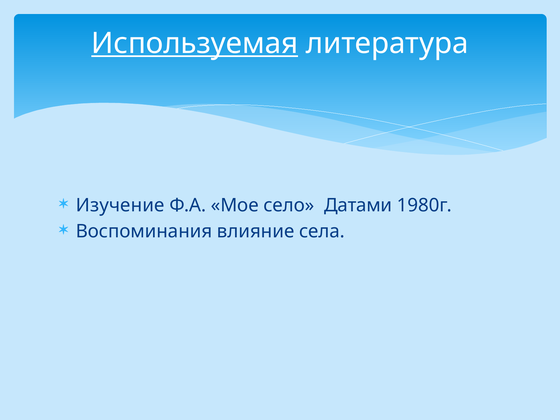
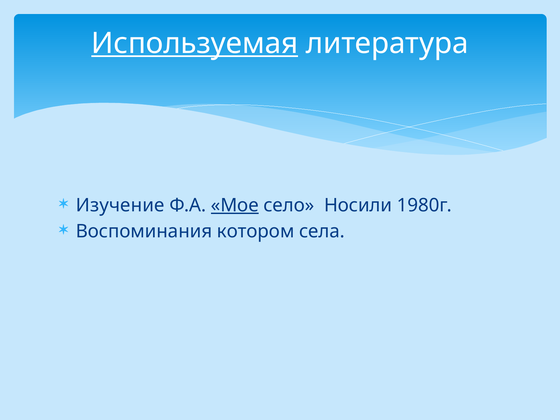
Мое underline: none -> present (235, 205)
Датами: Датами -> Носили (358, 205)
влияние: влияние -> котором (256, 231)
